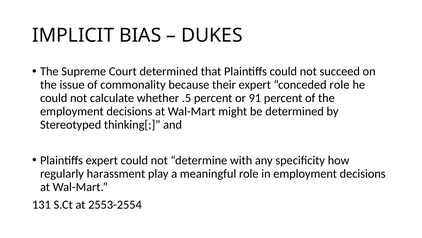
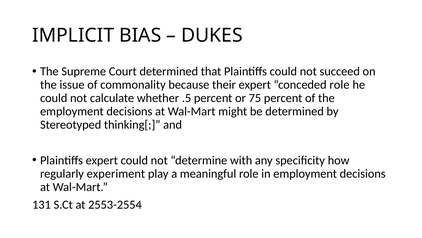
91: 91 -> 75 (255, 98)
harassment: harassment -> experiment (116, 173)
